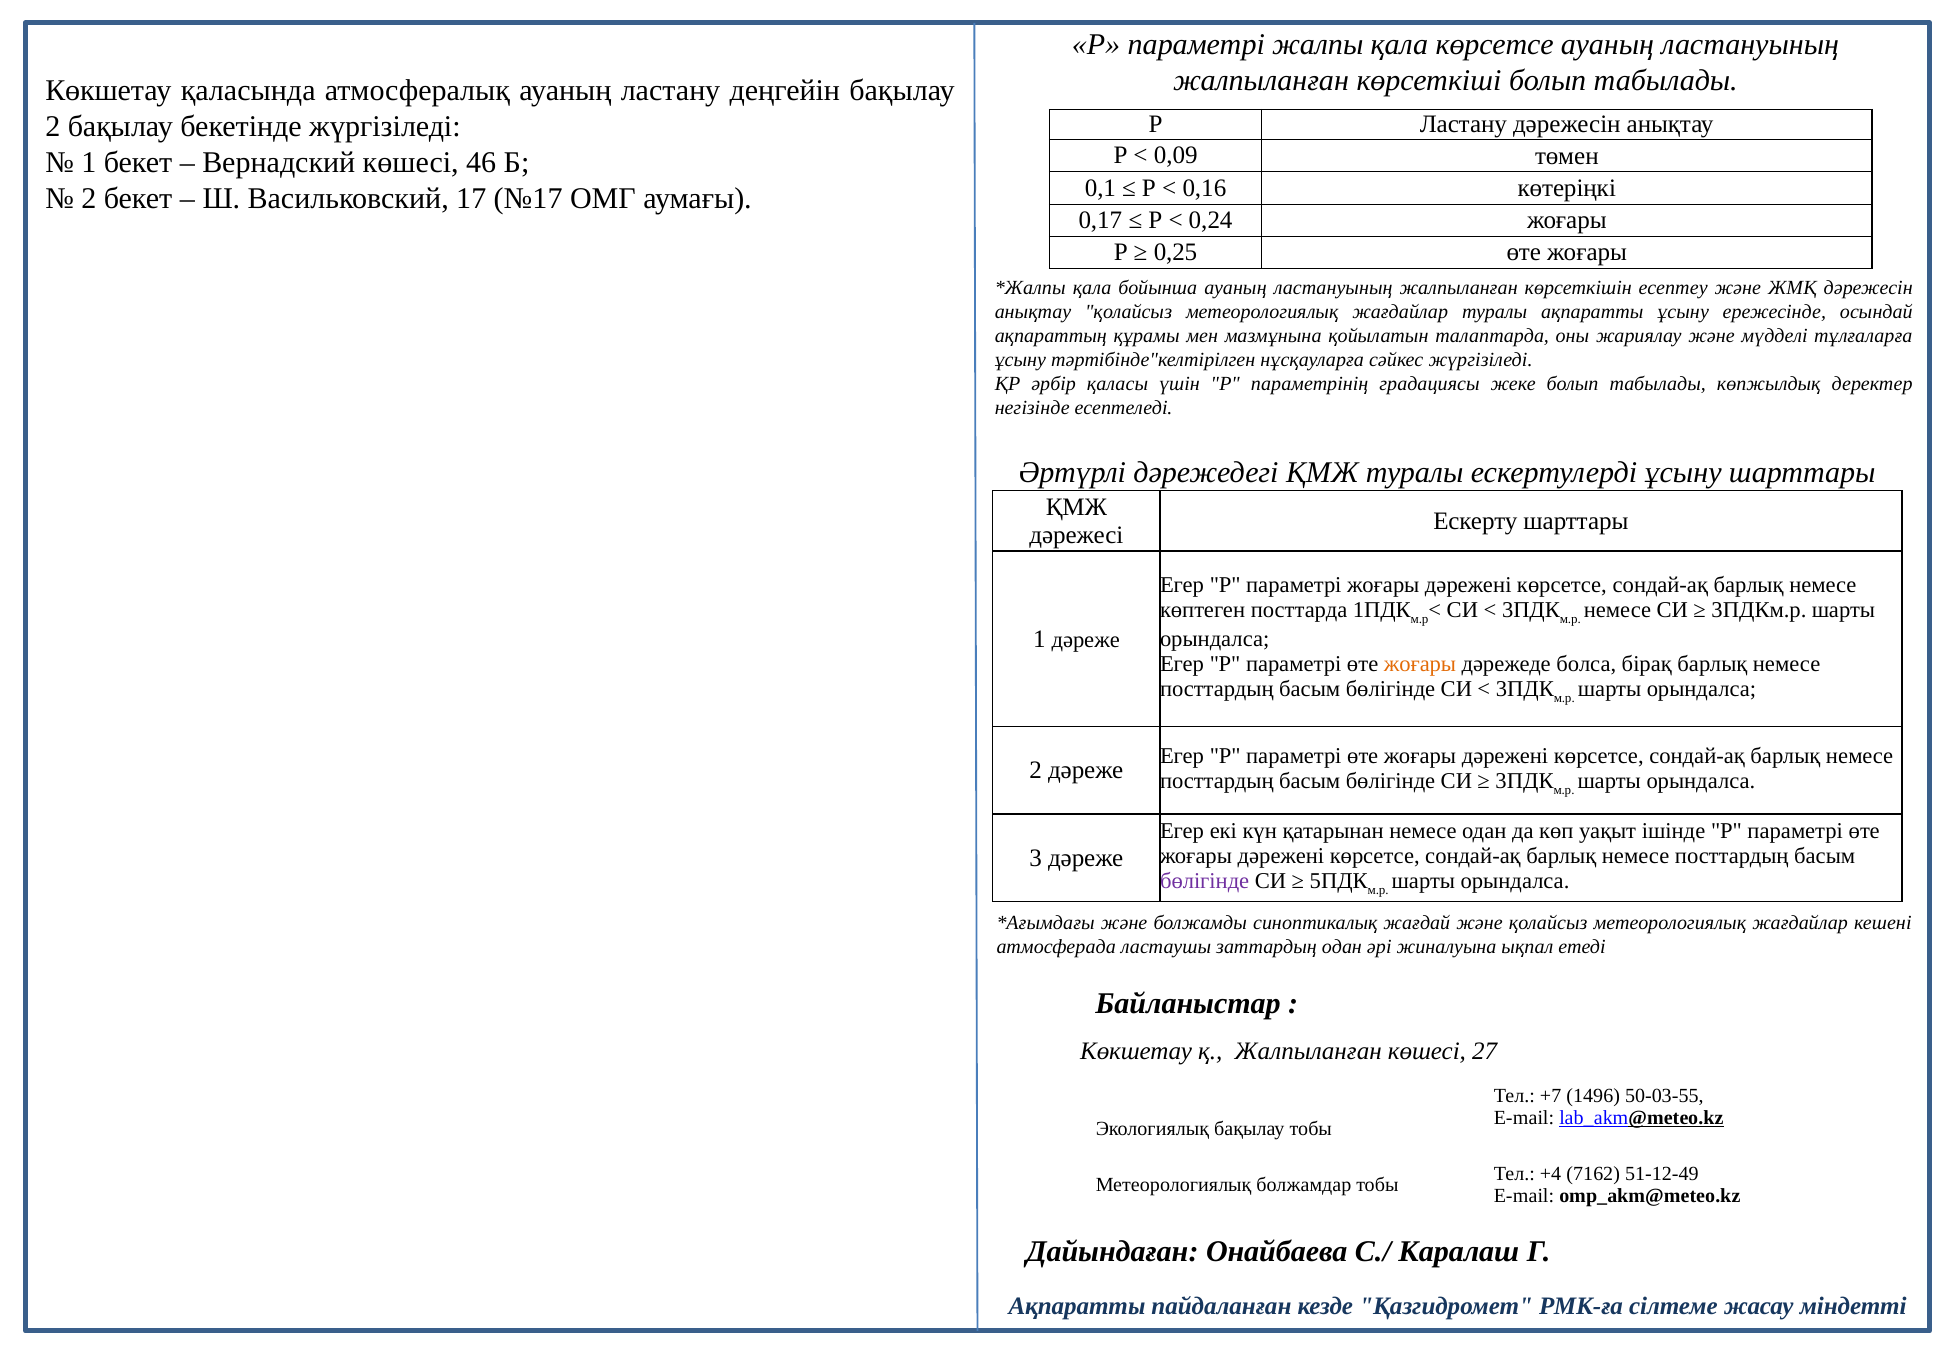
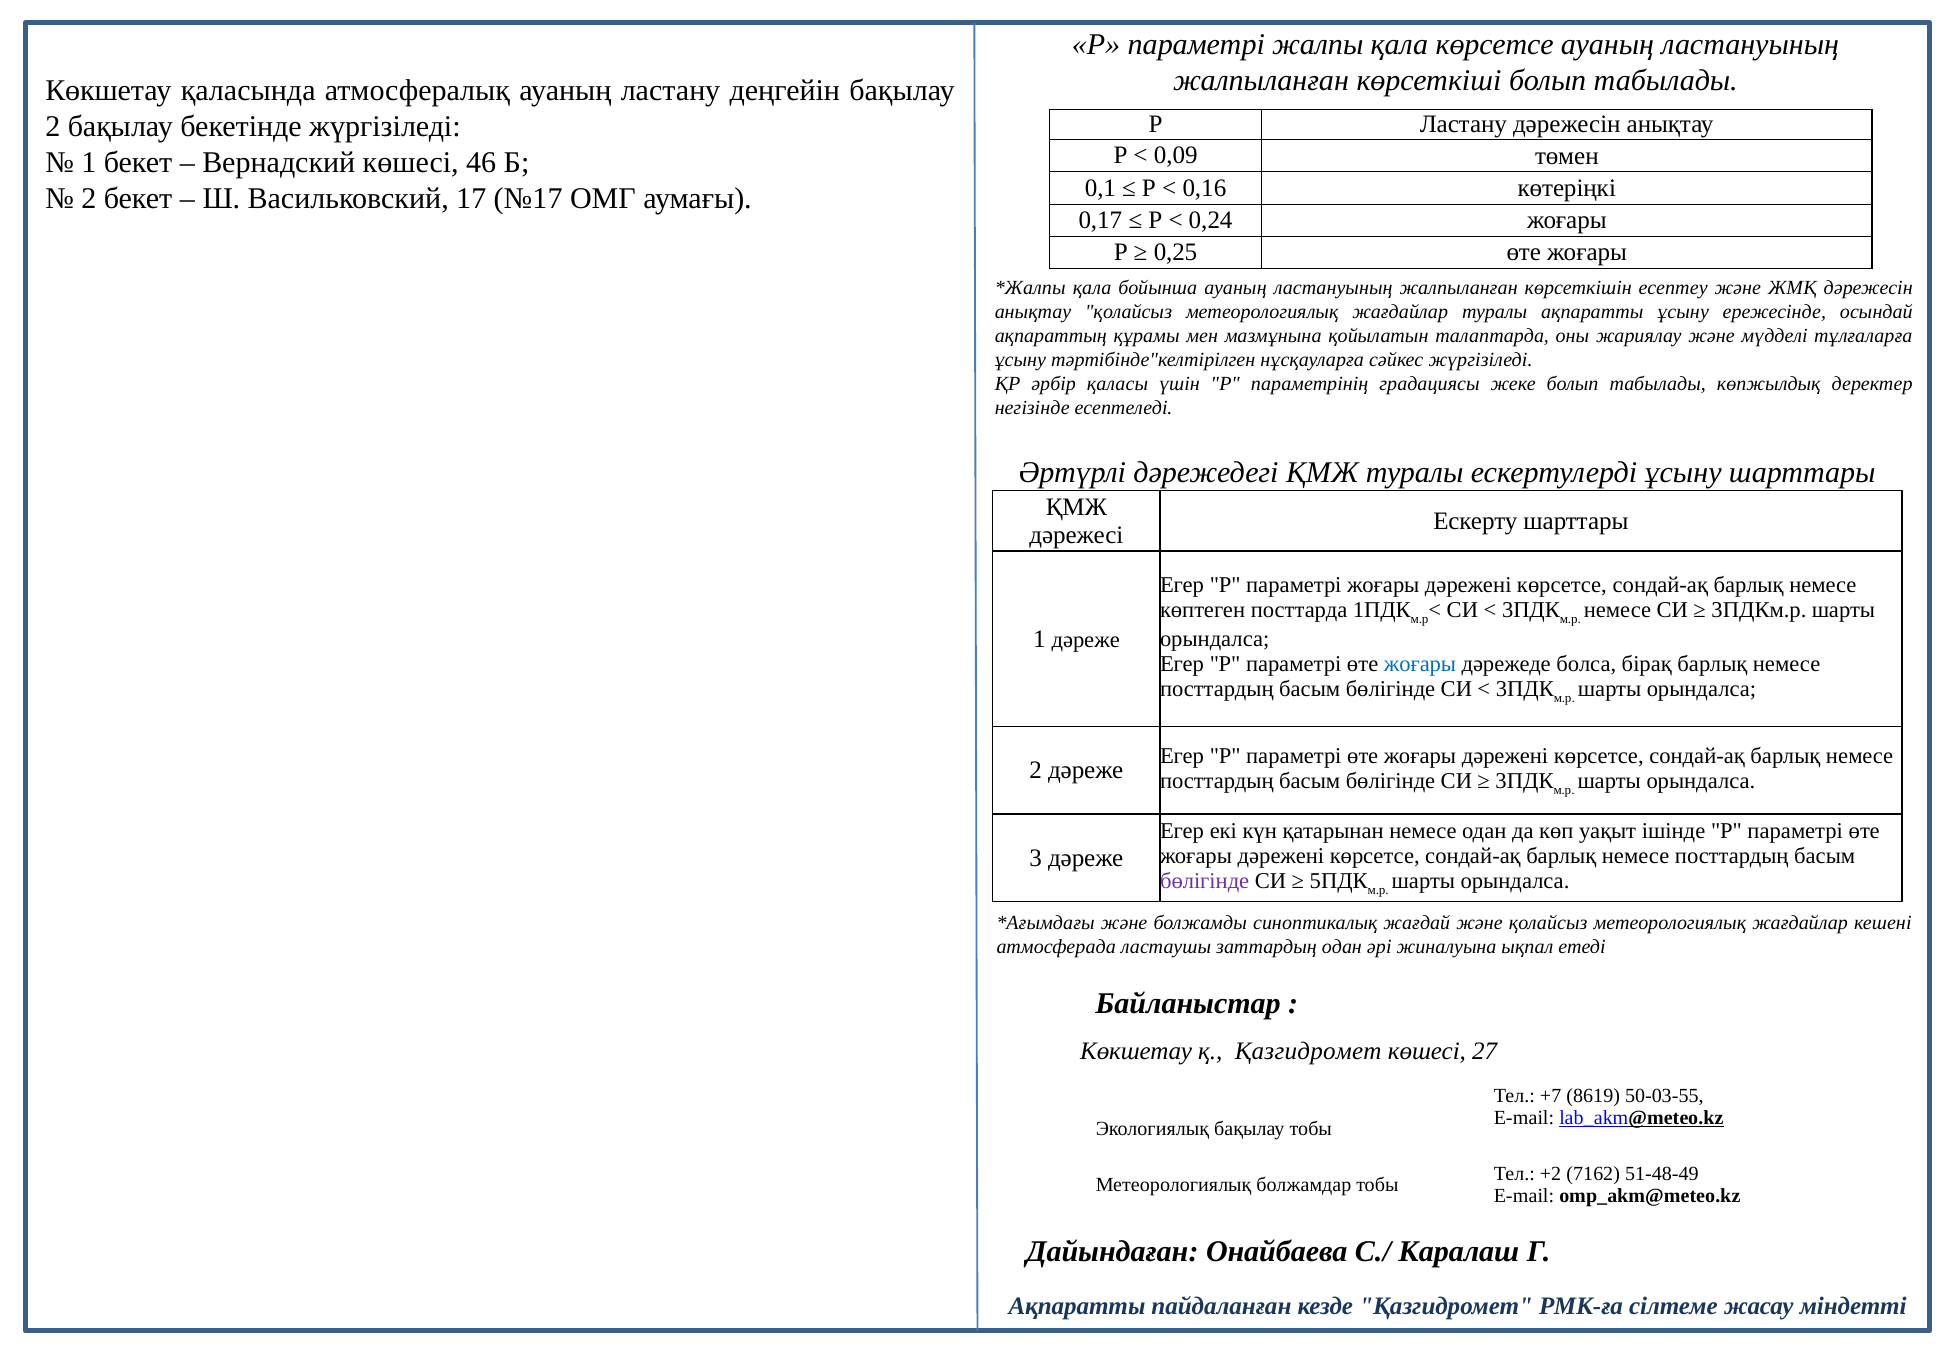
жоғары colour: orange -> blue (1420, 664)
қ Жалпыланған: Жалпыланған -> Қазгидромет (1308, 1050)
1496: 1496 -> 8619 (1593, 1095)
+4: +4 -> +2 (1551, 1173)
51-12-49: 51-12-49 -> 51-48-49 (1662, 1173)
